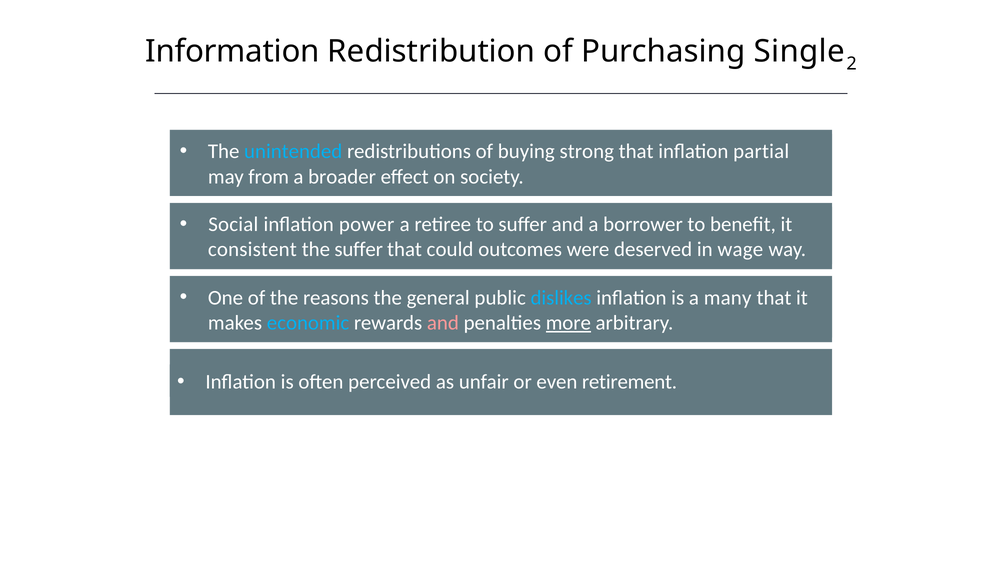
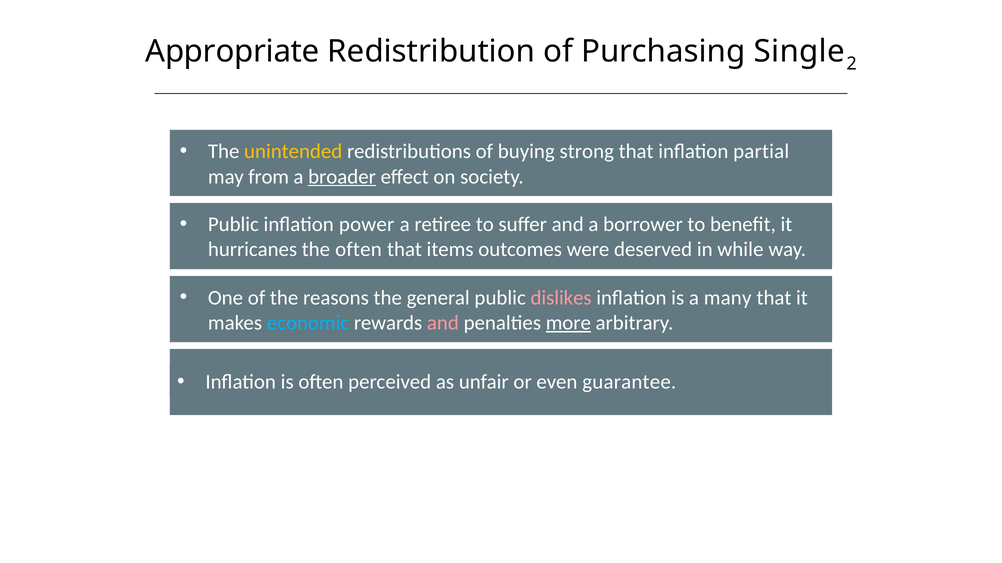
Information: Information -> Appropriate (232, 51)
unintended colour: light blue -> yellow (293, 152)
broader underline: none -> present (342, 177)
Social: Social -> Public (233, 225)
consistent: consistent -> hurricanes (253, 250)
the suffer: suffer -> often (358, 250)
could: could -> items (450, 250)
wage: wage -> while (740, 250)
dislikes colour: light blue -> pink (561, 298)
retirement: retirement -> guarantee (629, 382)
